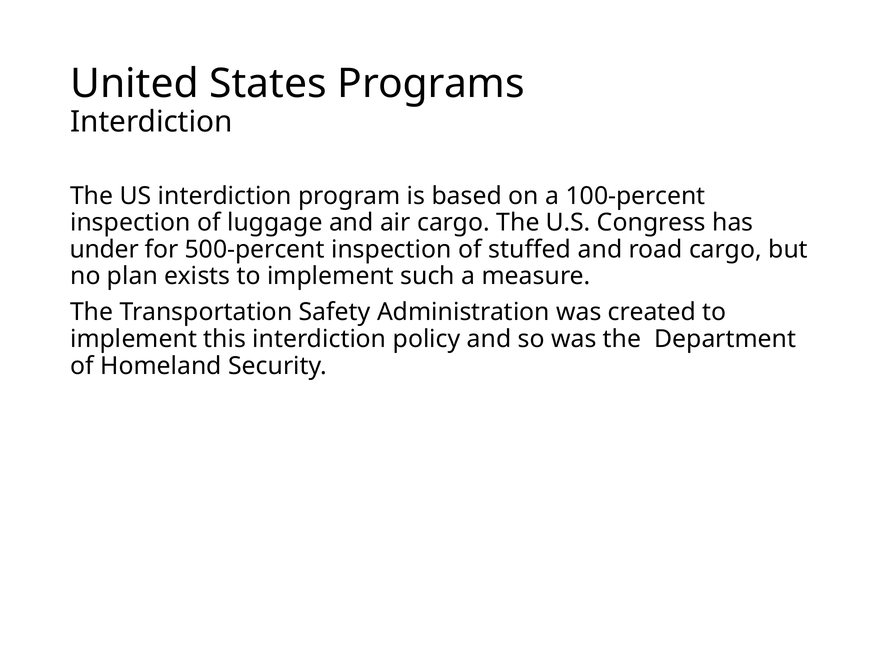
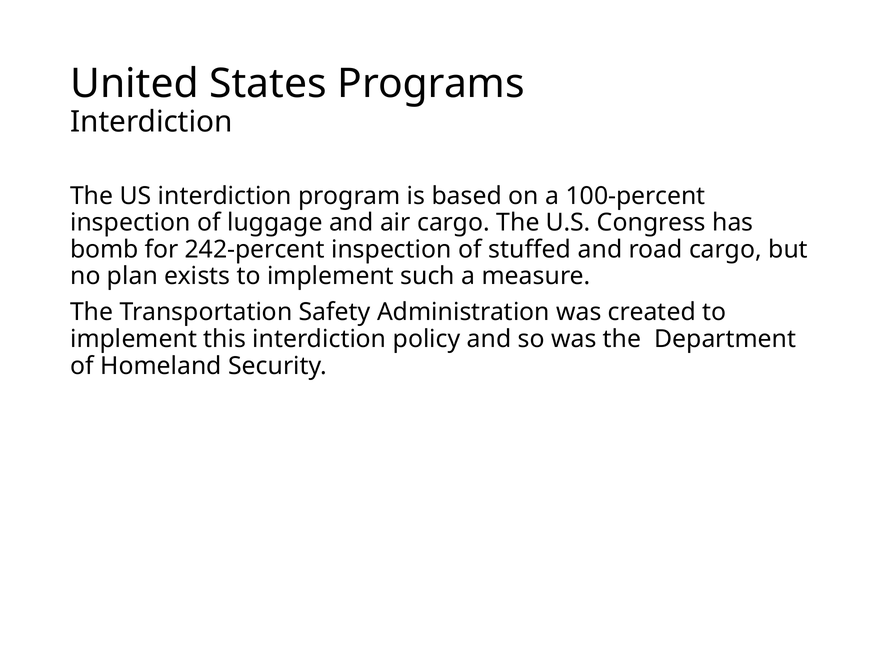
under: under -> bomb (104, 249)
500-percent: 500-percent -> 242-percent (255, 249)
